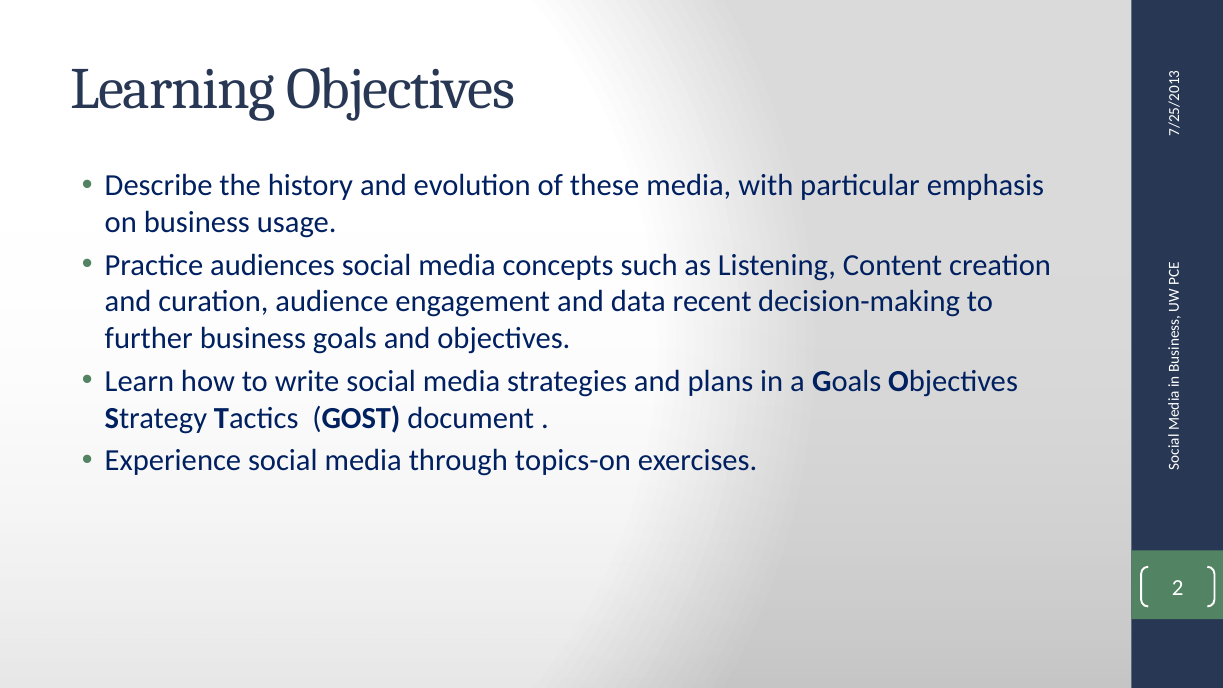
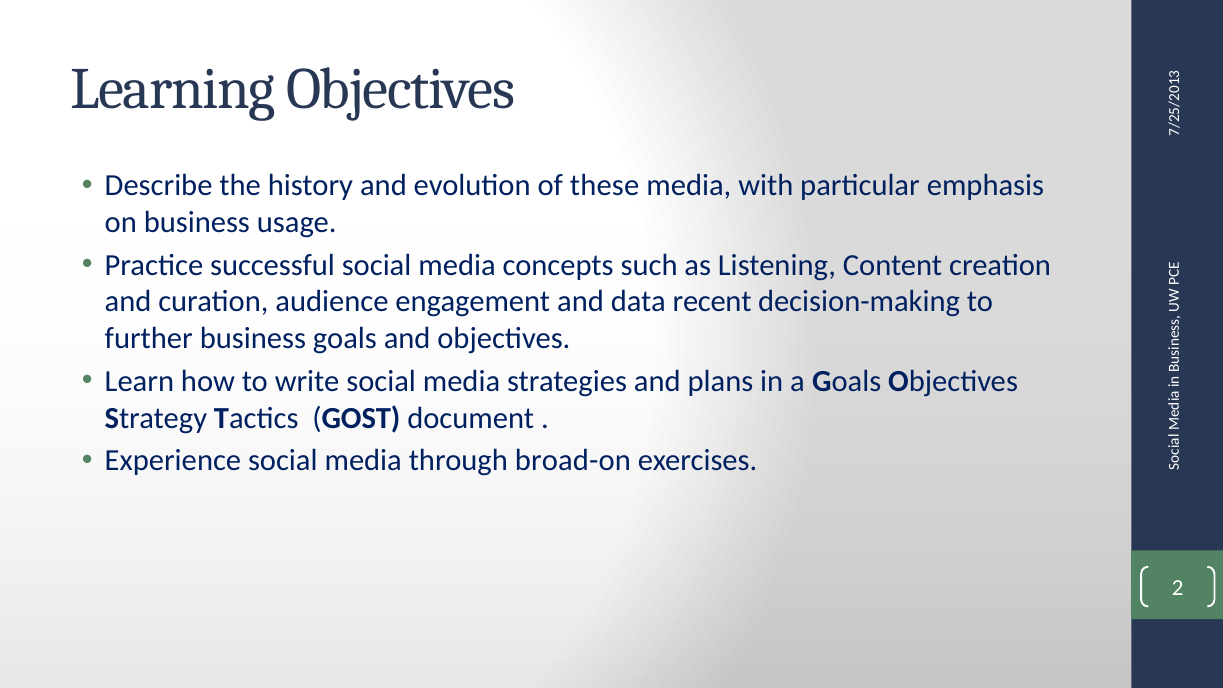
audiences: audiences -> successful (273, 265)
topics-on: topics-on -> broad-on (573, 461)
